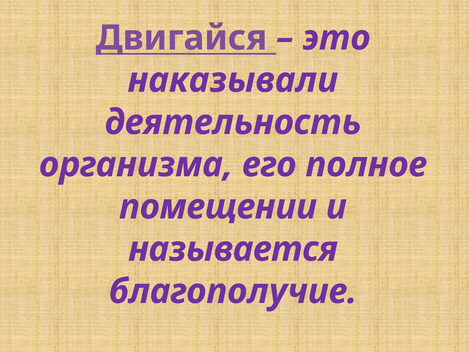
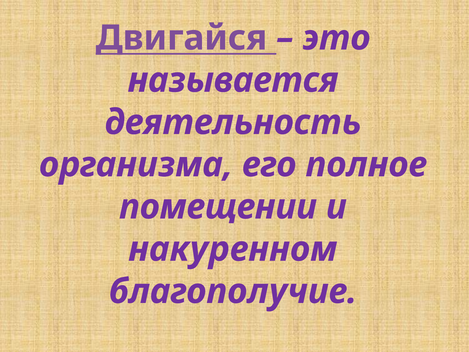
наказывали: наказывали -> называется (233, 80)
называется: называется -> накуренном (233, 249)
